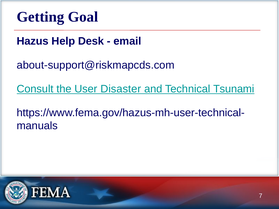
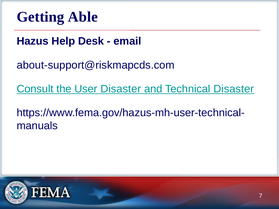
Goal: Goal -> Able (83, 17)
Technical Tsunami: Tsunami -> Disaster (234, 89)
